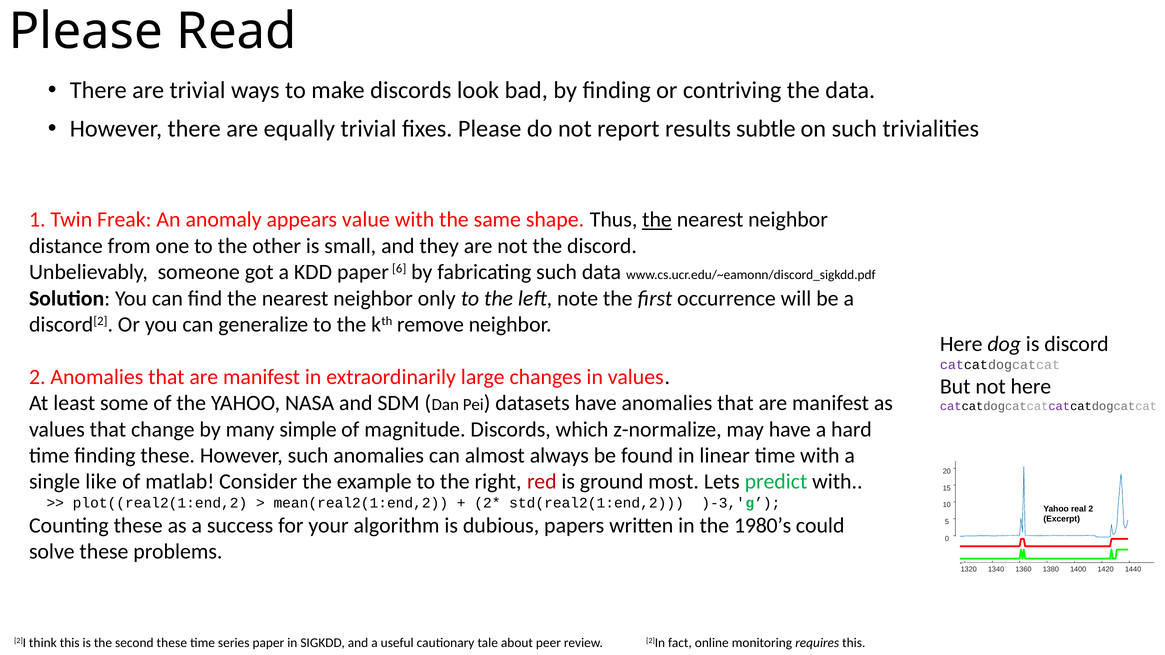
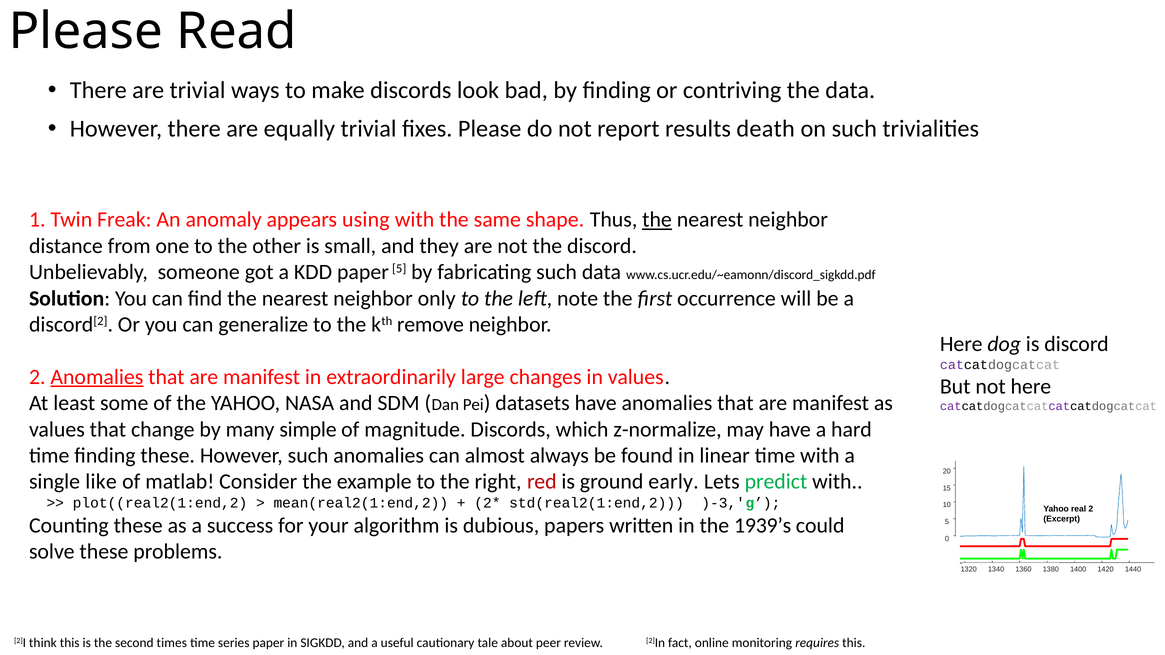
subtle: subtle -> death (766, 129)
value: value -> using (366, 220)
paper 6: 6 -> 5 (399, 269)
Anomalies underline: none -> present (97, 377)
most: most -> early (674, 482)
1980’s: 1980’s -> 1939’s (763, 526)
second these: these -> times (172, 643)
